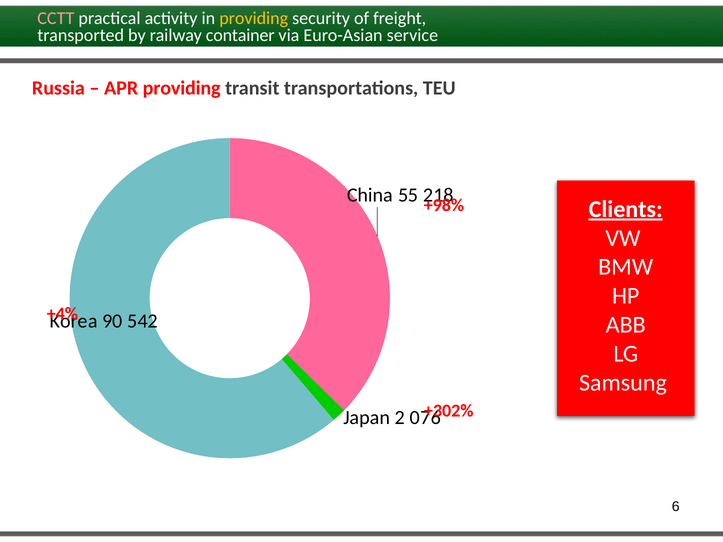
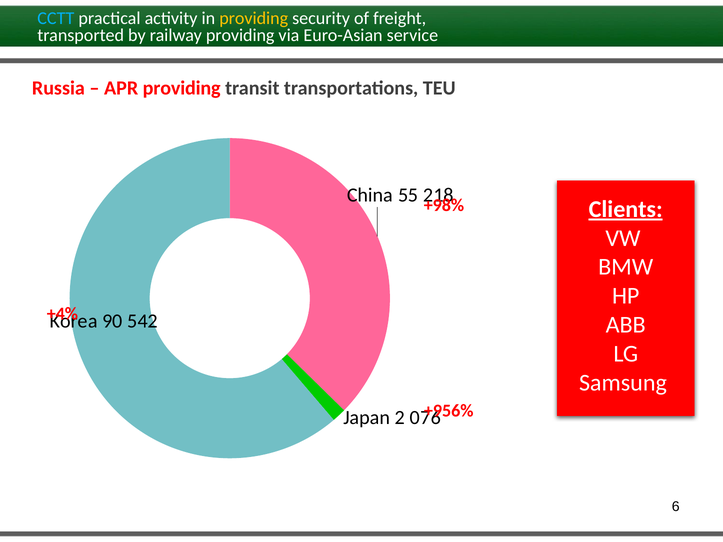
CCTT colour: pink -> light blue (56, 18)
railway container: container -> providing (240, 35)
+302%: +302% -> +956% (449, 411)
